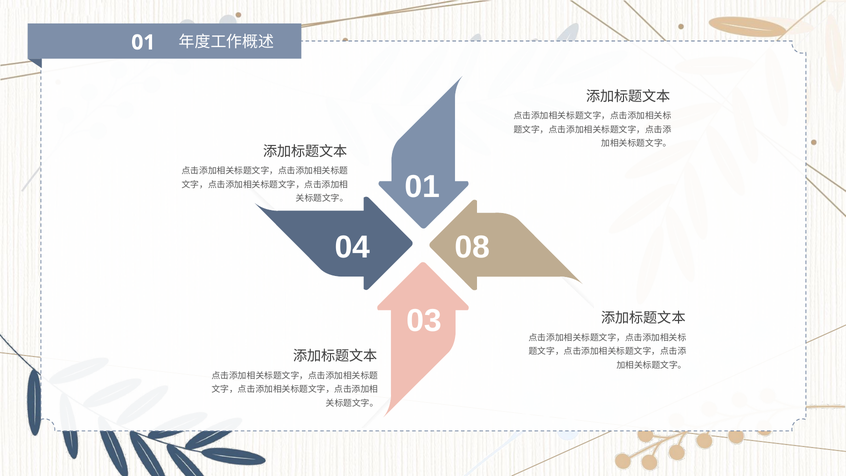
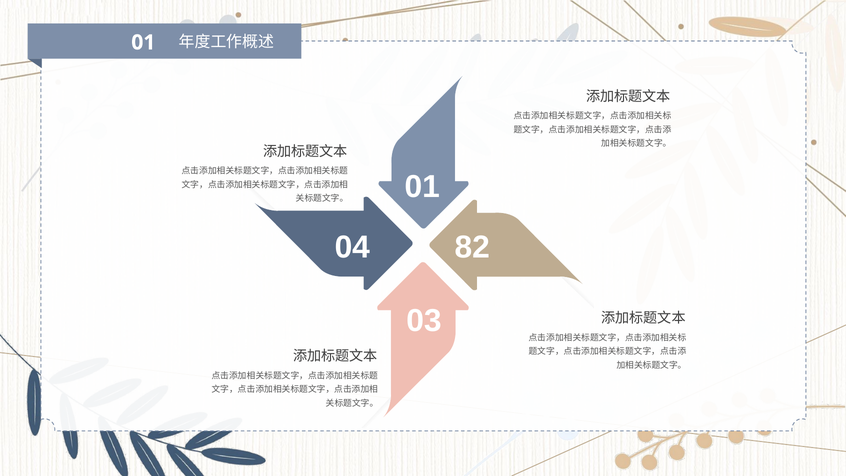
08: 08 -> 82 (472, 247)
